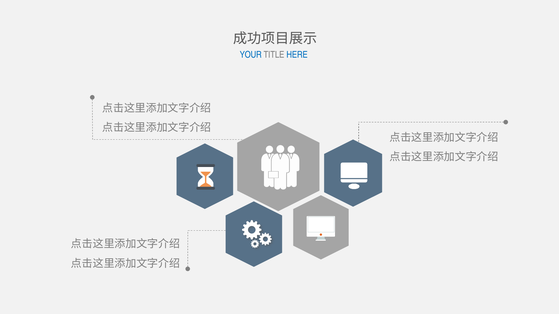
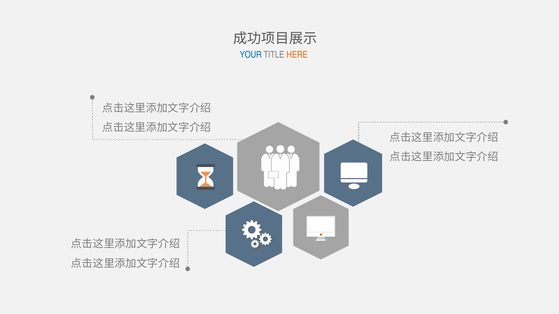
HERE colour: blue -> orange (297, 55)
